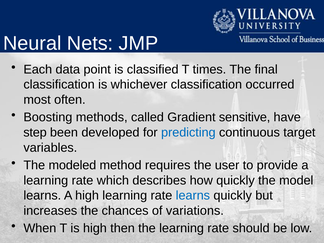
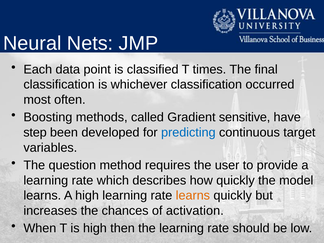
modeled: modeled -> question (72, 165)
learns colour: blue -> orange (193, 196)
variations: variations -> activation (195, 211)
